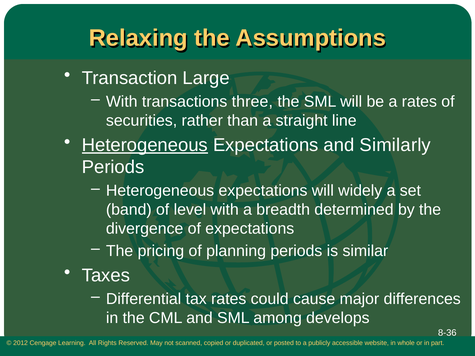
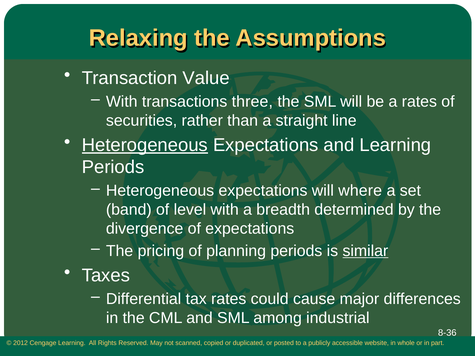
Large: Large -> Value (206, 78)
and Similarly: Similarly -> Learning (395, 145)
widely: widely -> where (360, 191)
similar underline: none -> present (365, 251)
develops: develops -> industrial (338, 318)
